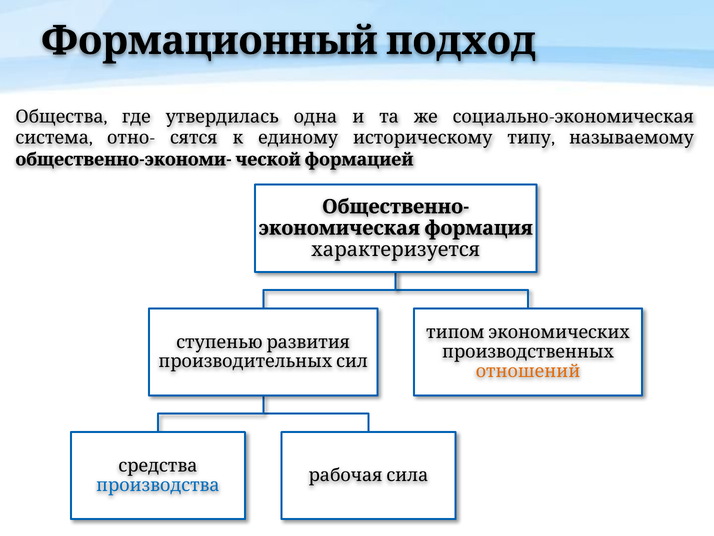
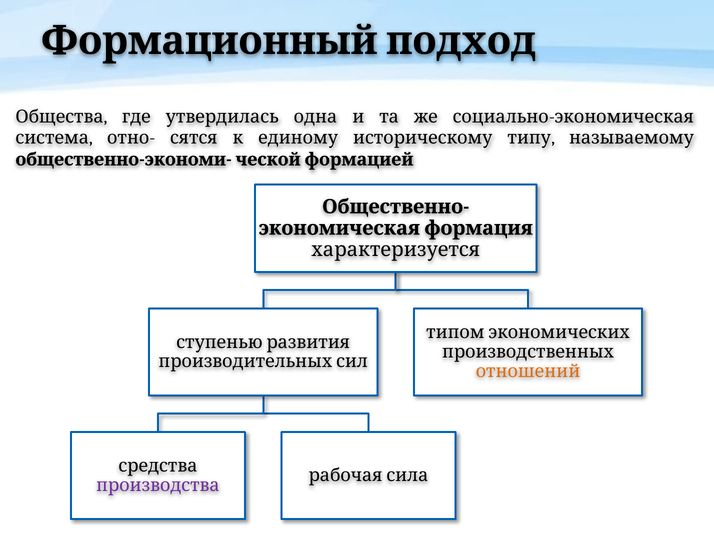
производства colour: blue -> purple (158, 485)
